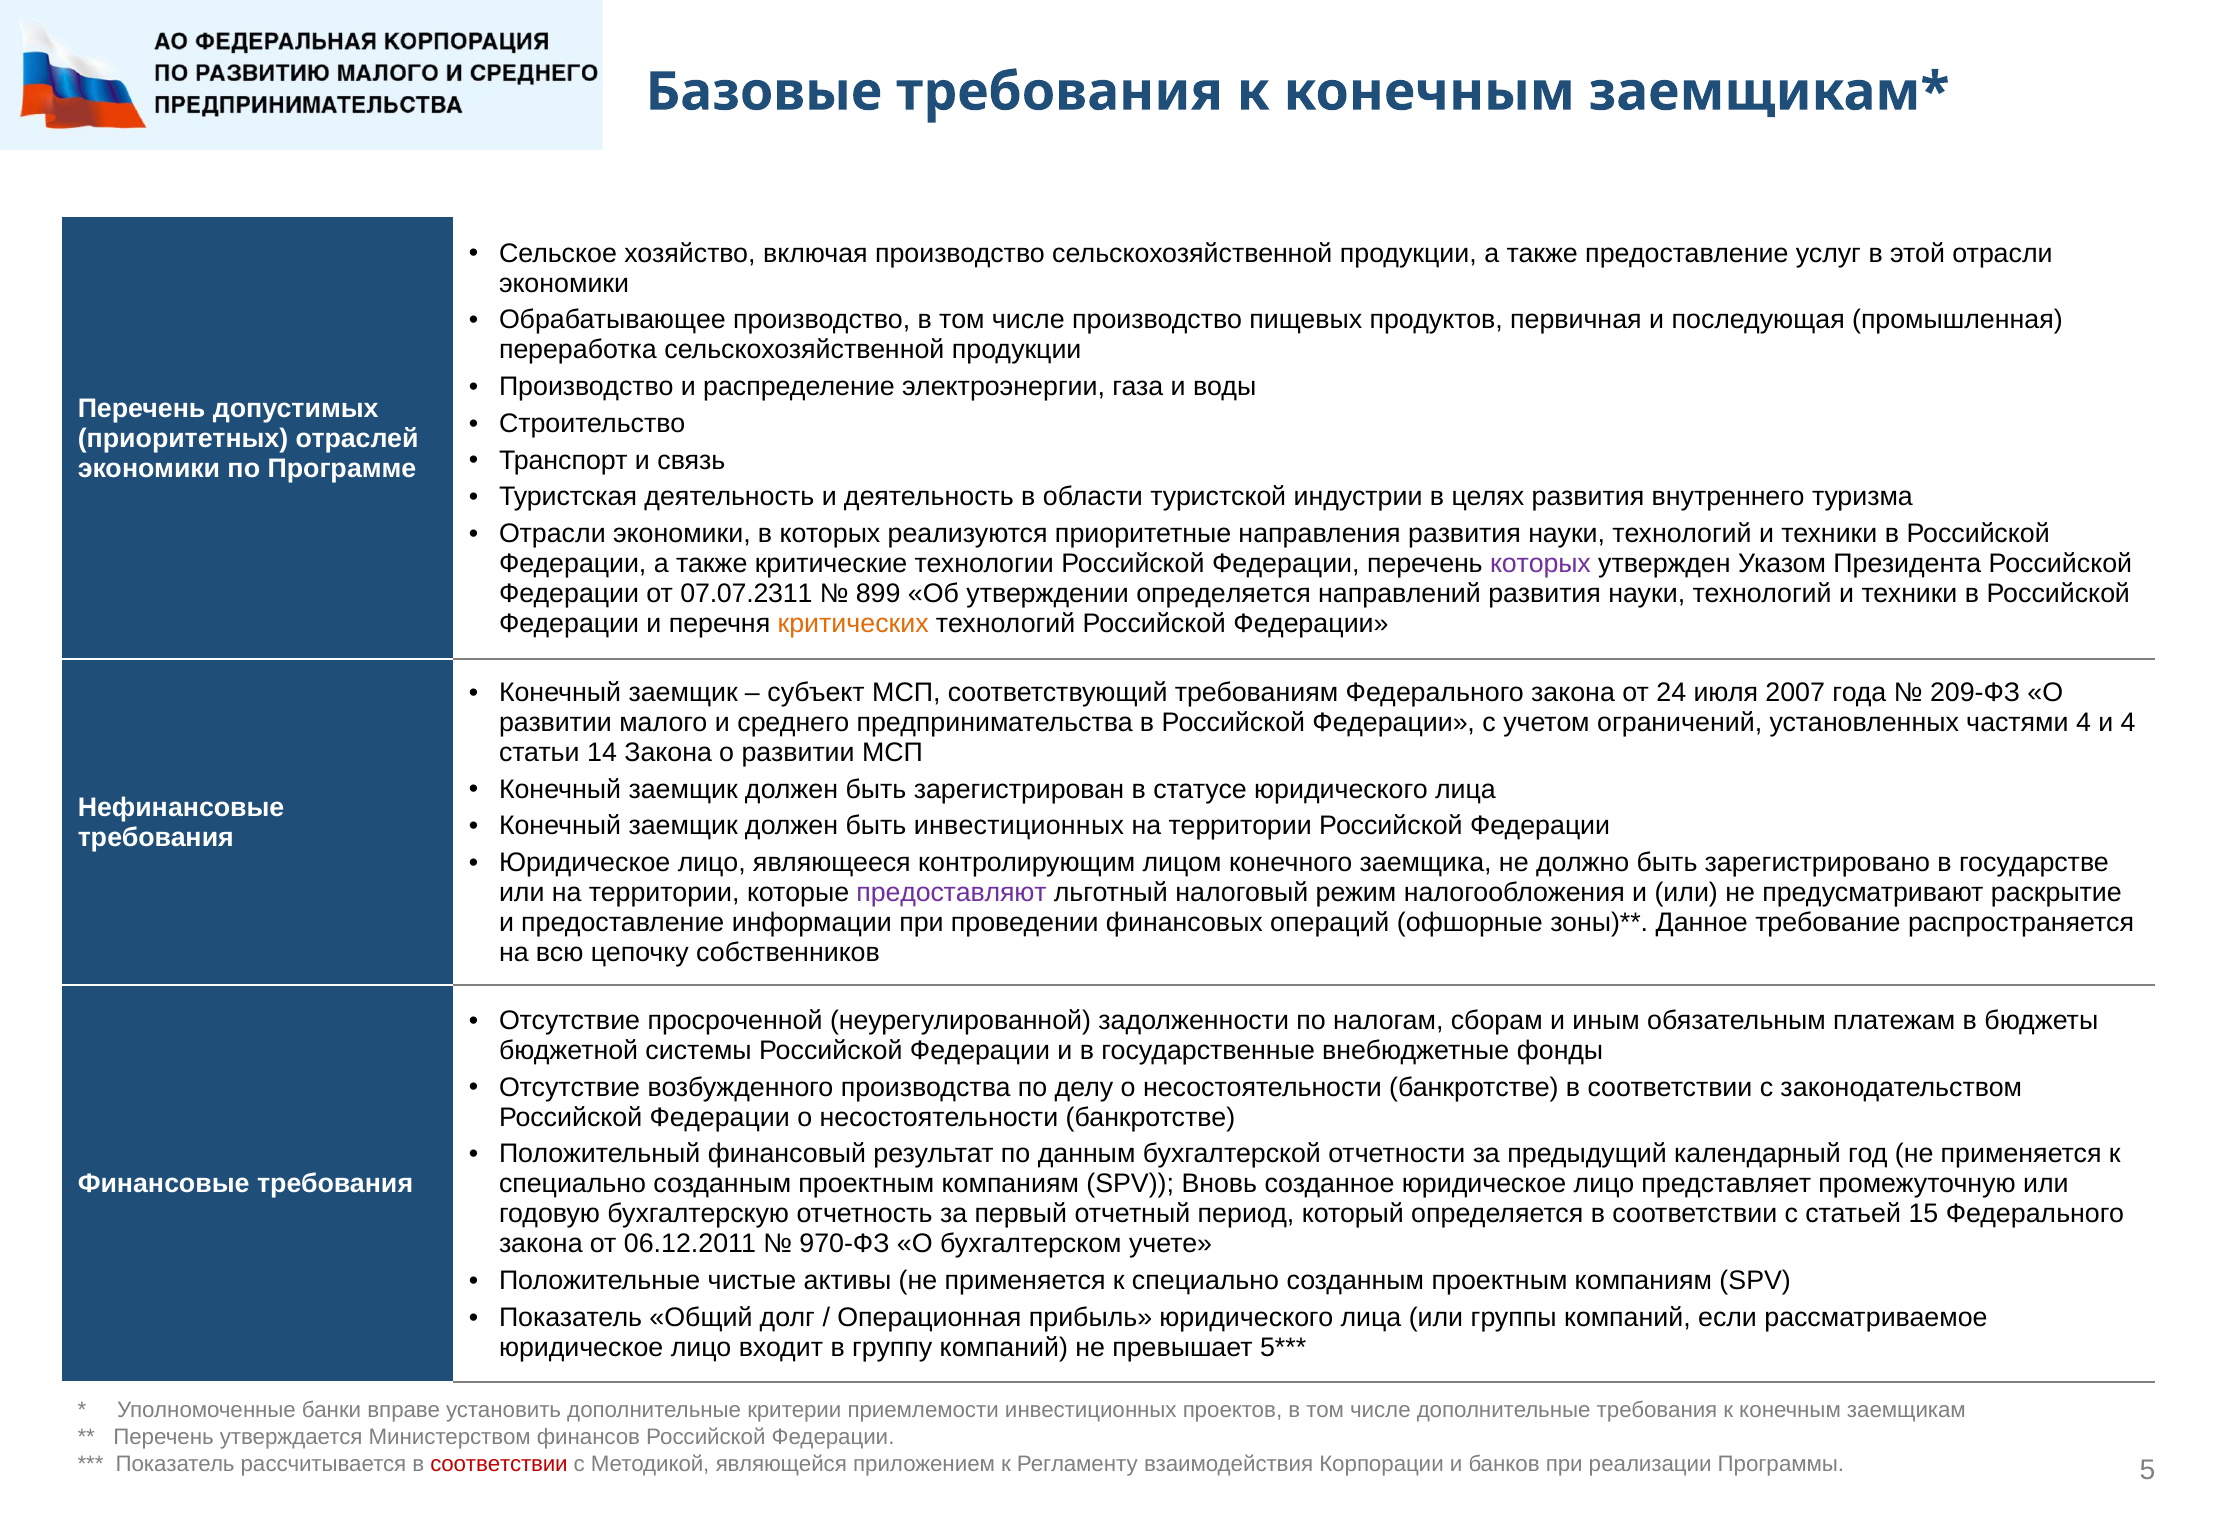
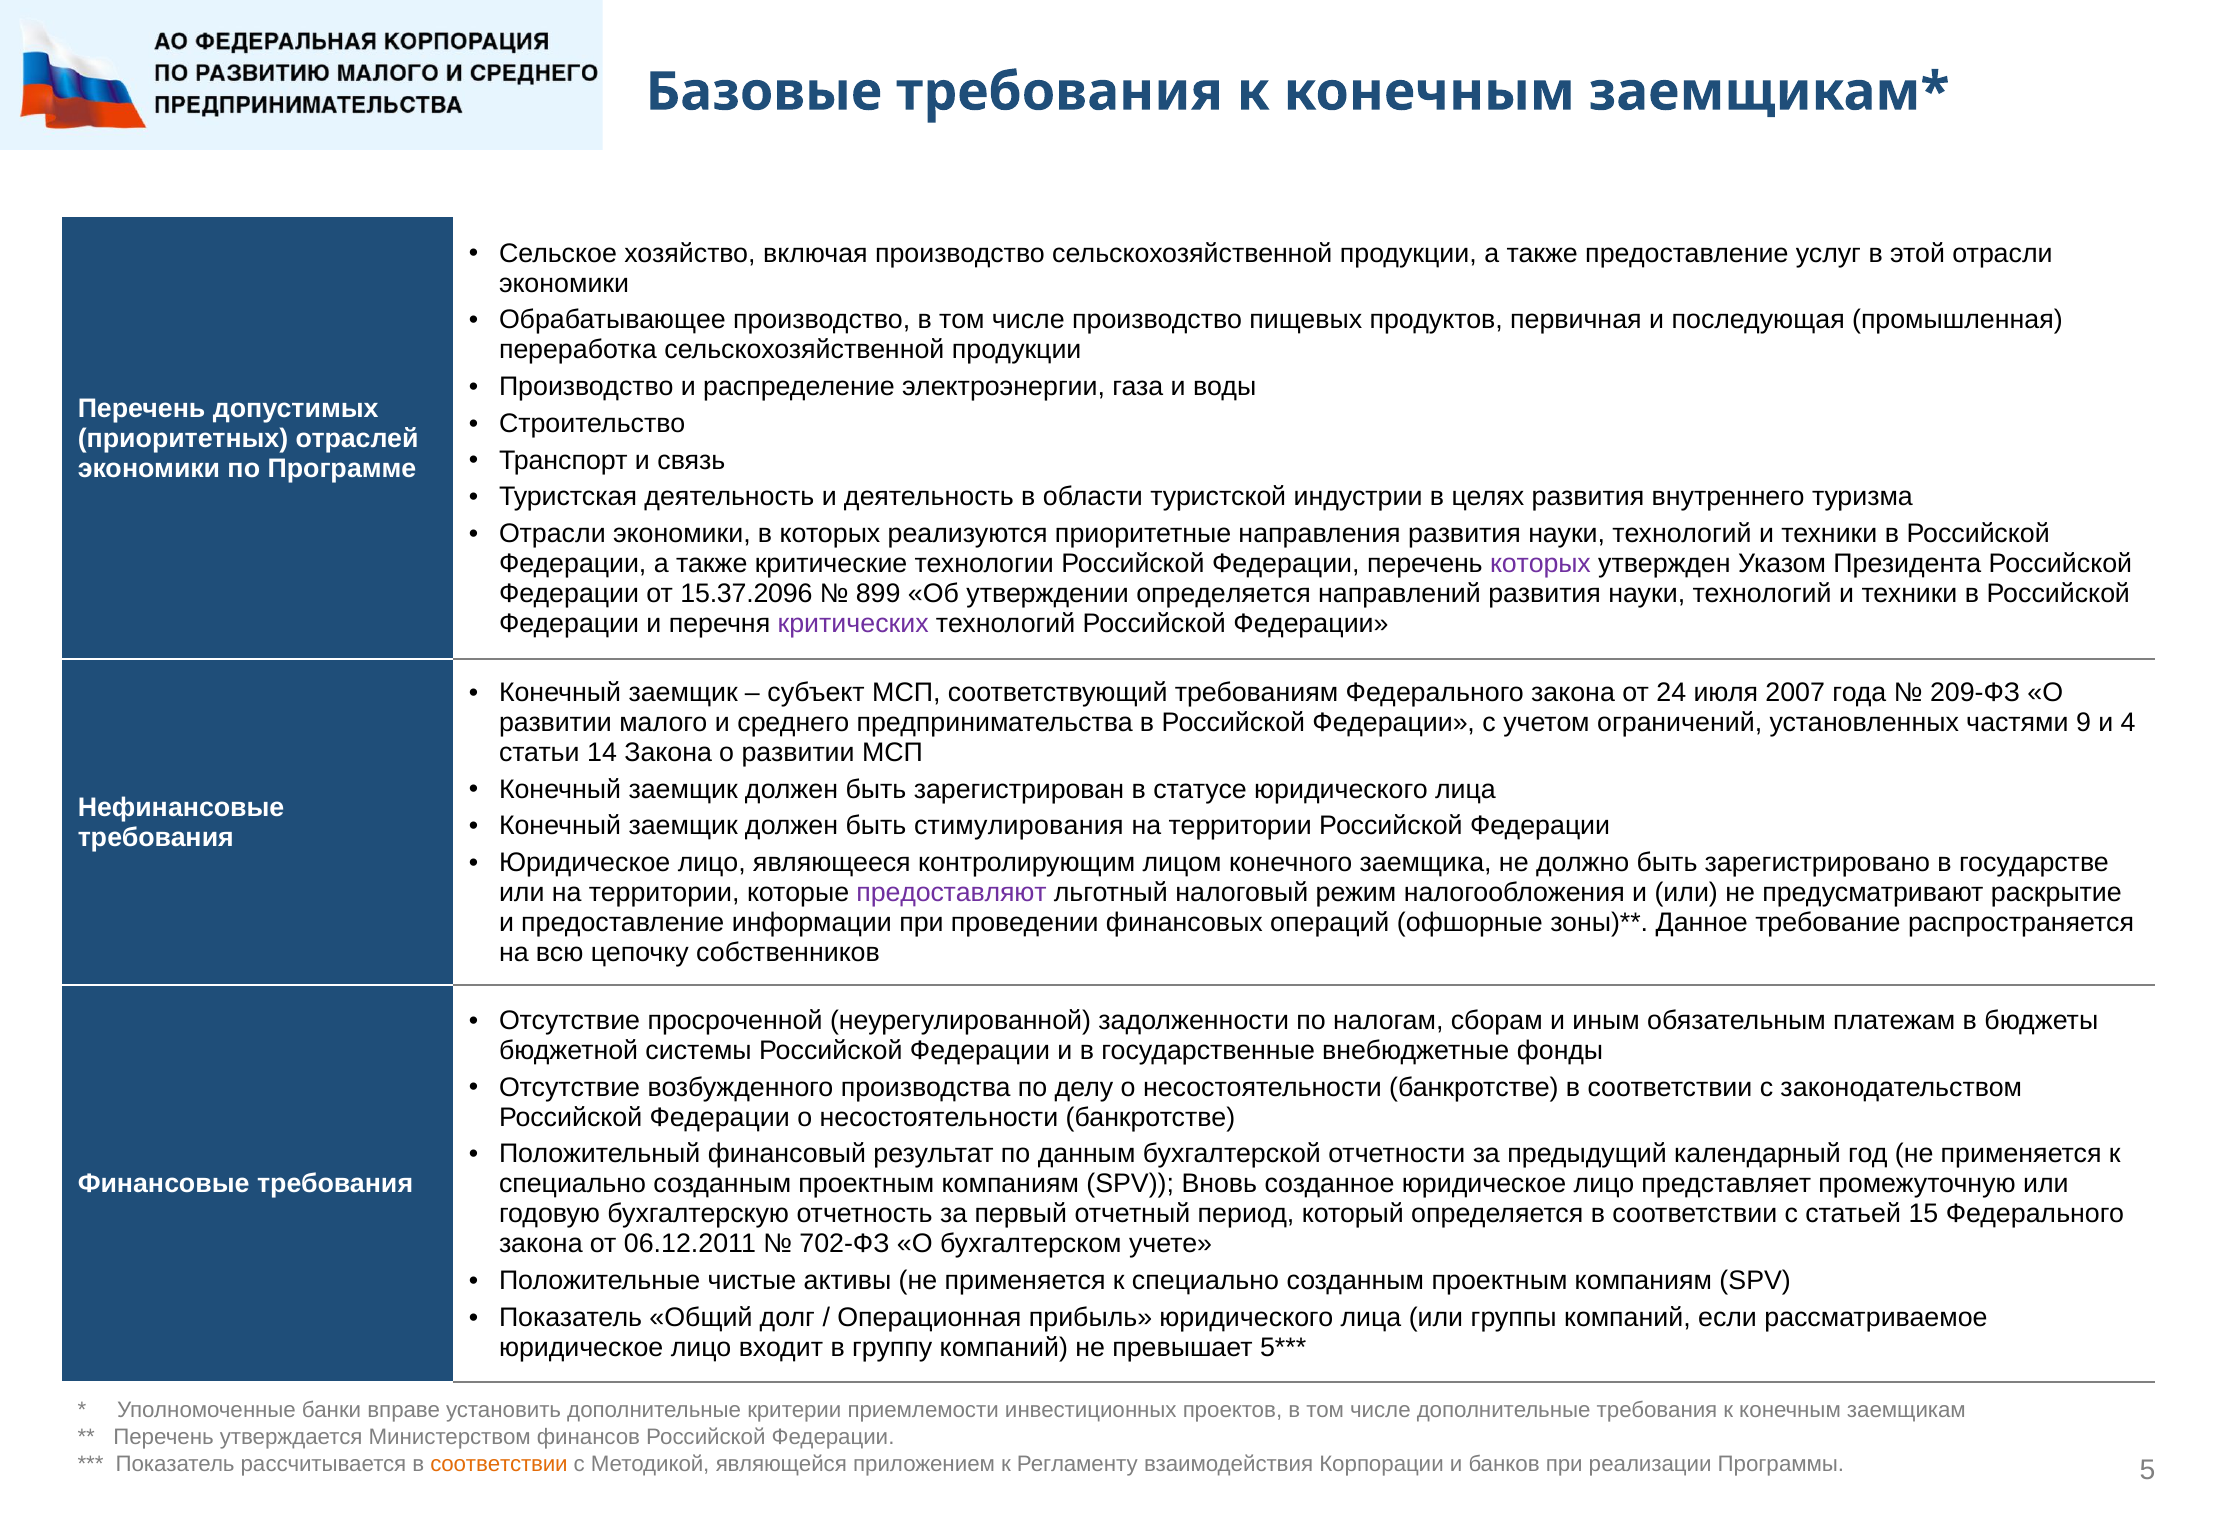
07.07.2311: 07.07.2311 -> 15.37.2096 (746, 594)
критических colour: orange -> purple (853, 624)
частями 4: 4 -> 9 (2084, 722)
быть инвестиционных: инвестиционных -> стимулирования (1019, 826)
970-ФЗ: 970-ФЗ -> 702-ФЗ (844, 1244)
соответствии colour: red -> orange (499, 1463)
